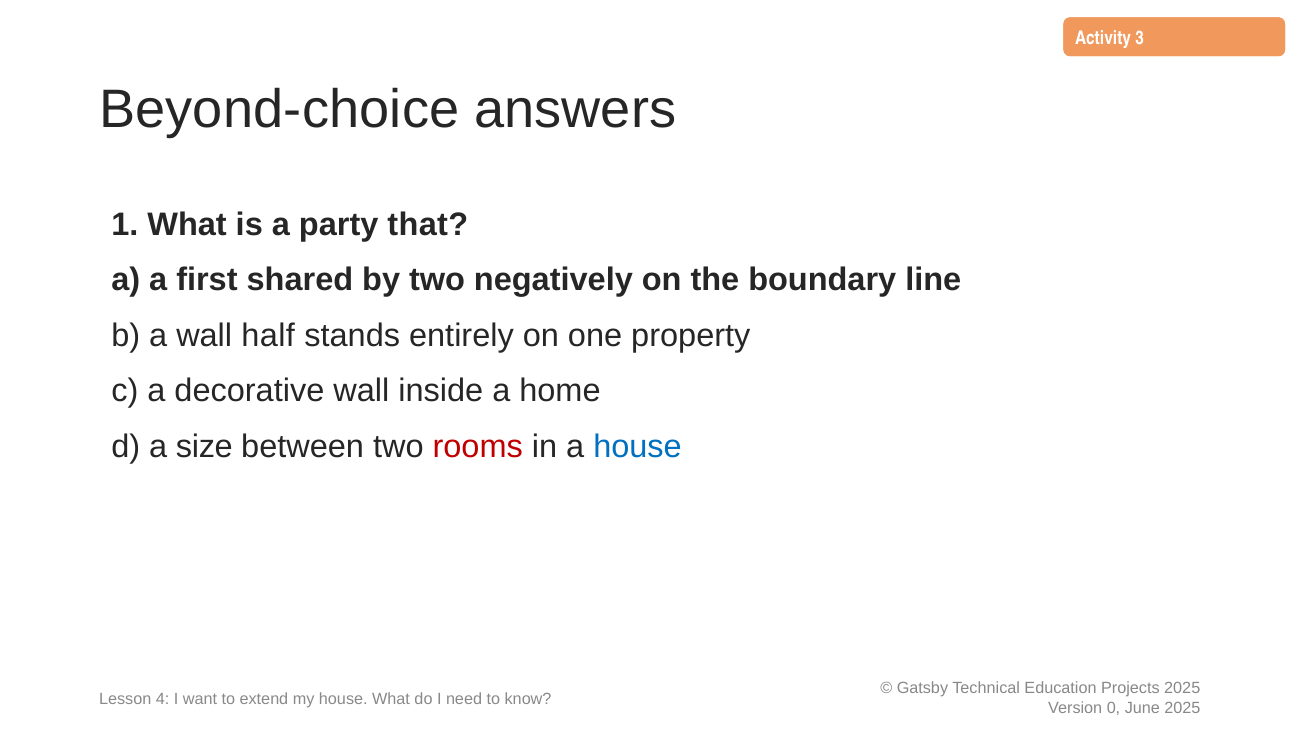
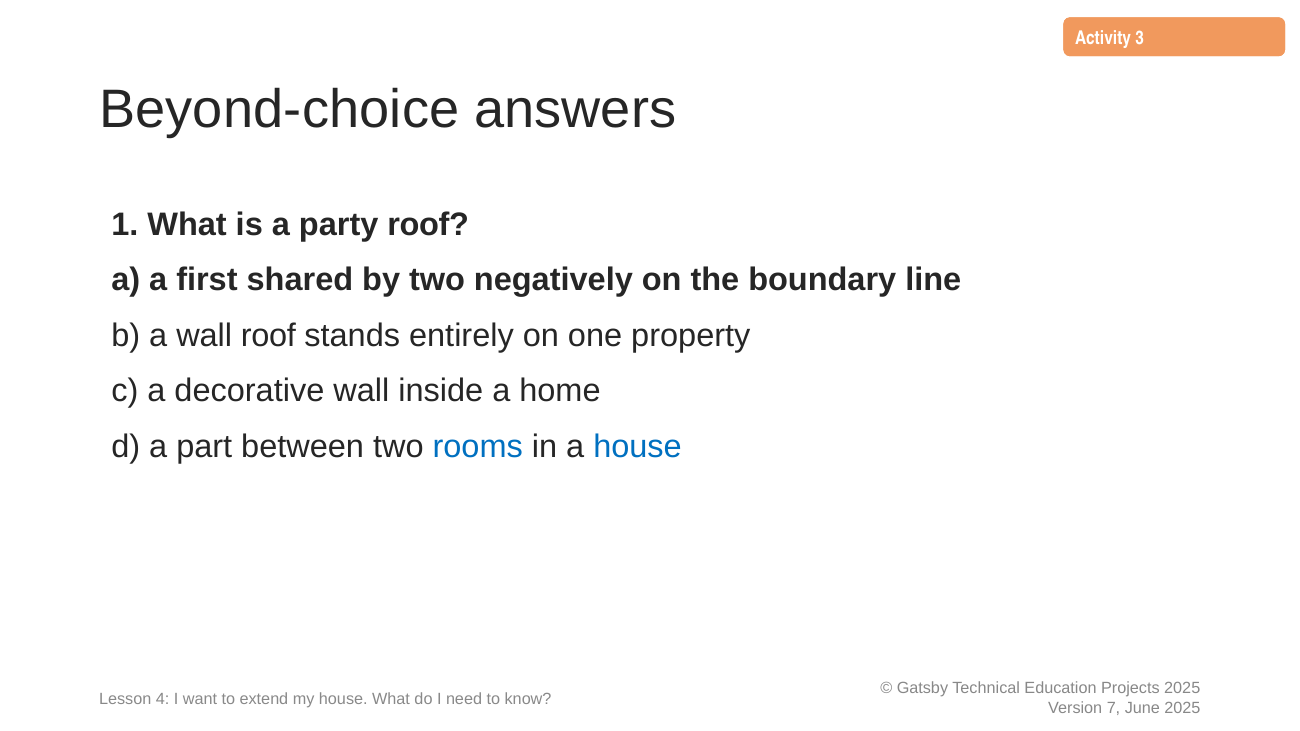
party that: that -> roof (428, 224)
wall half: half -> roof (268, 336)
size: size -> part (204, 447)
rooms colour: red -> blue (478, 447)
0: 0 -> 7 (1114, 708)
